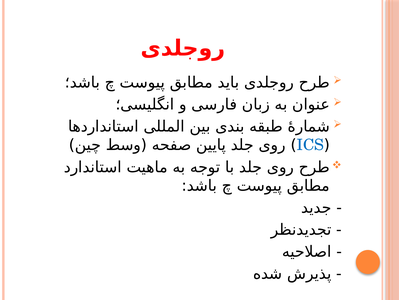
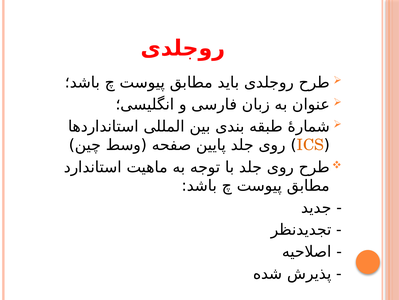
ICS colour: blue -> orange (310, 145)
